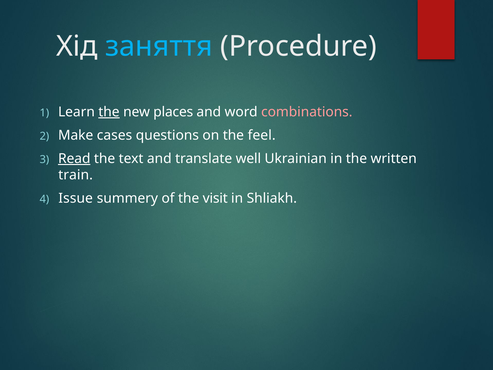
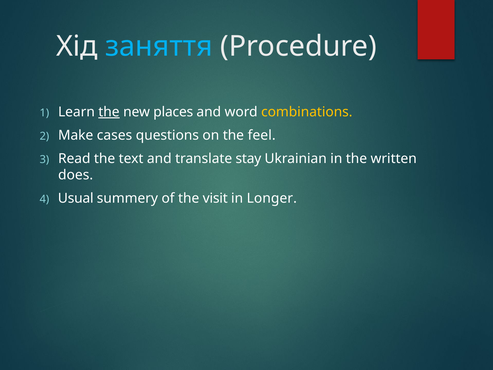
combinations colour: pink -> yellow (307, 112)
Read underline: present -> none (74, 158)
well: well -> stay (248, 158)
train: train -> does (76, 175)
Issue: Issue -> Usual (76, 198)
Shliakh: Shliakh -> Longer (272, 198)
